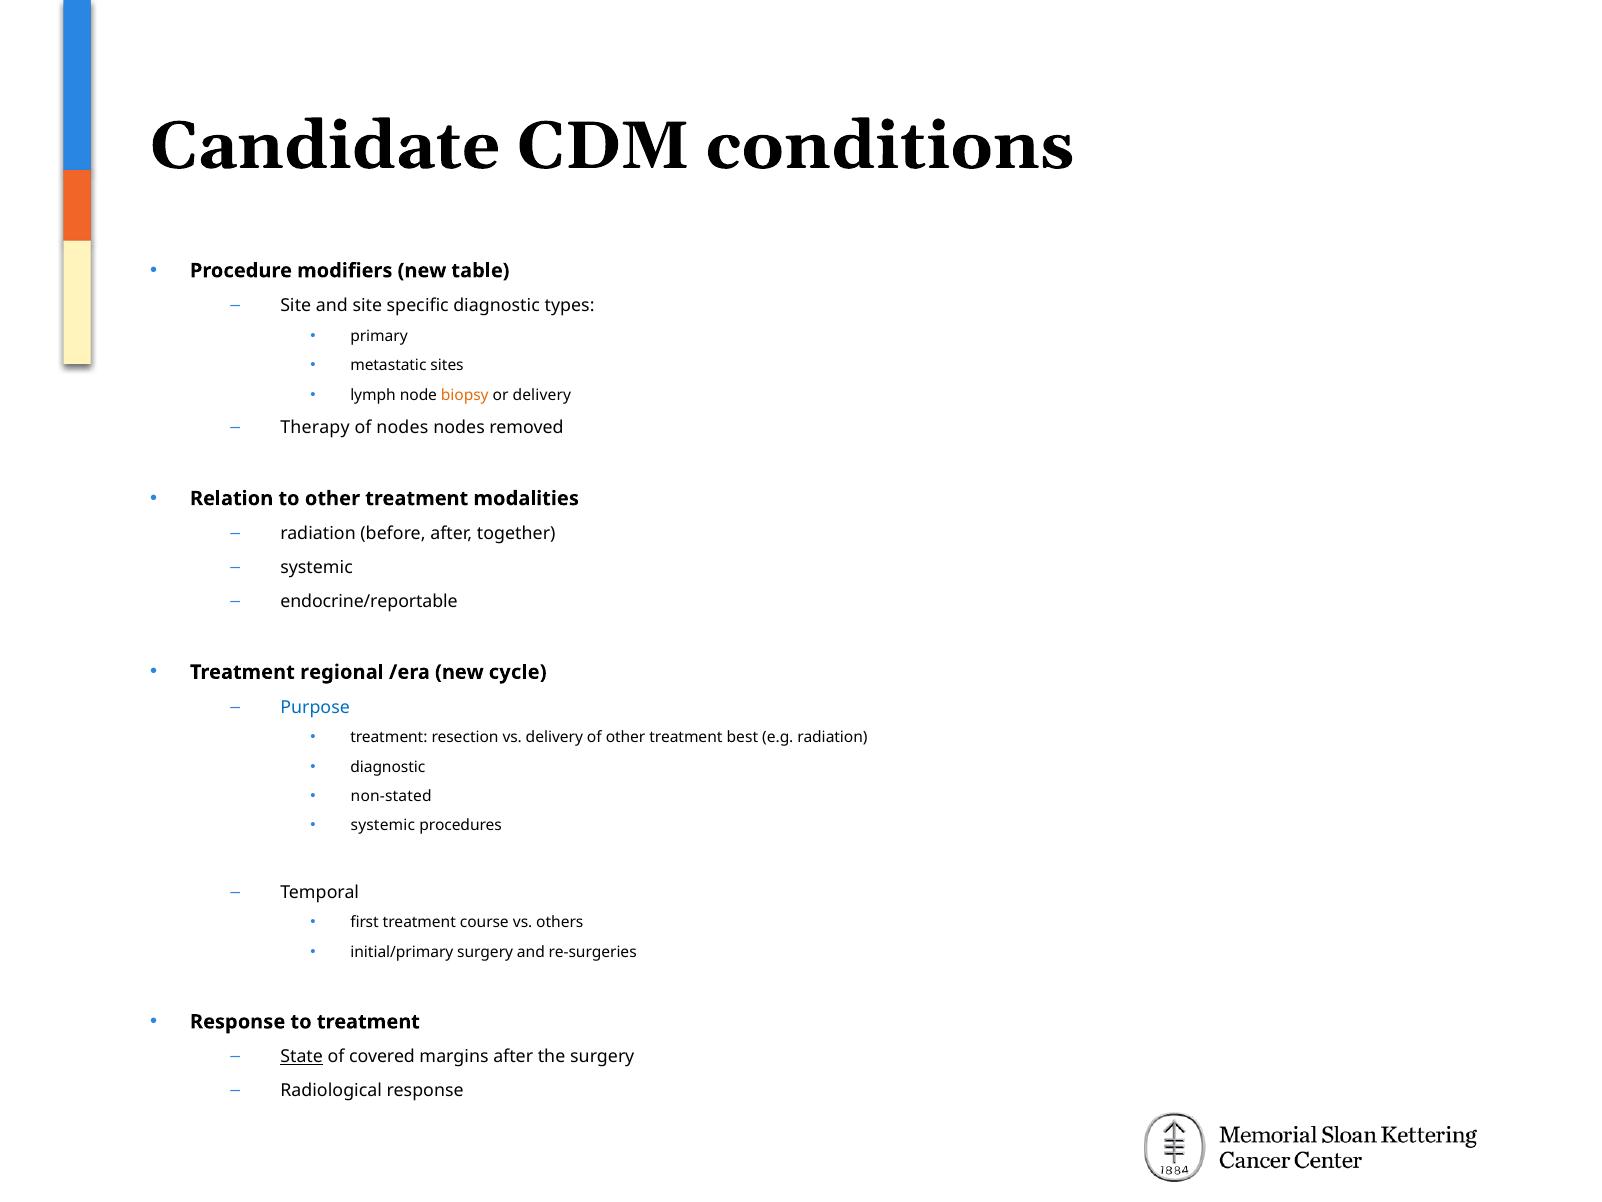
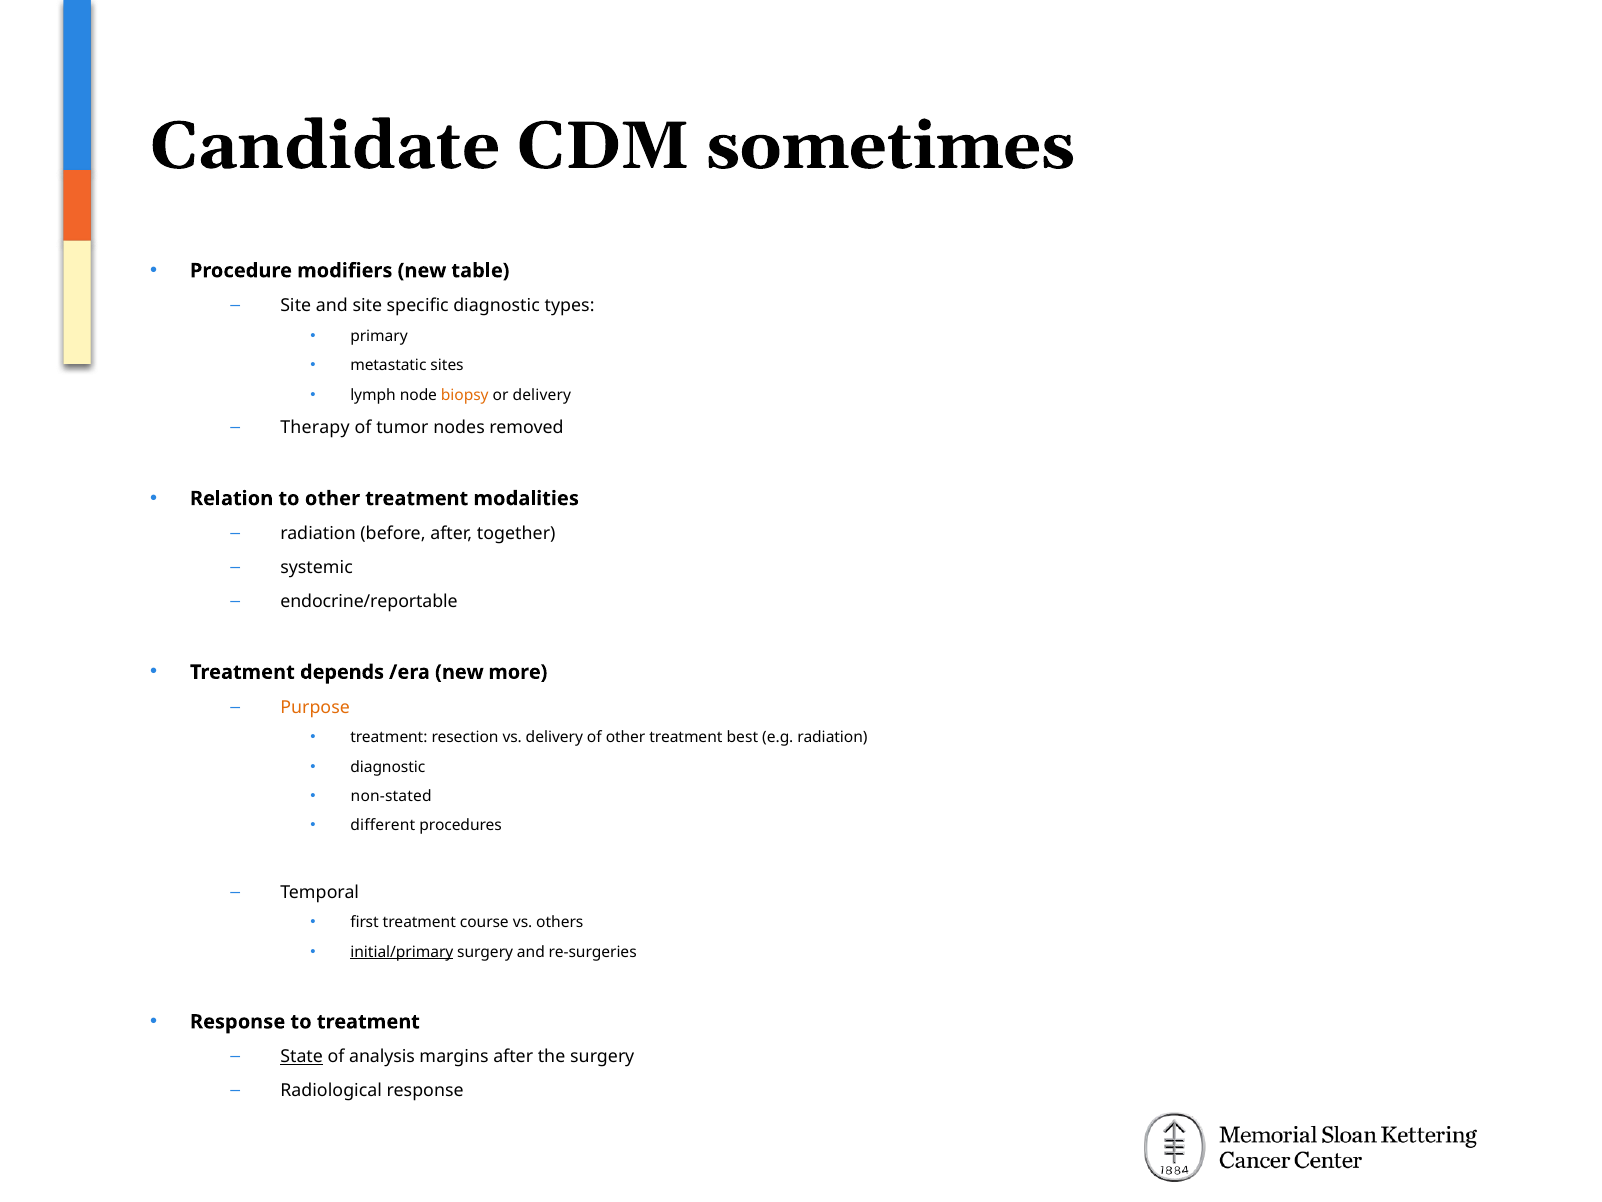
conditions: conditions -> sometimes (890, 146)
of nodes: nodes -> tumor (402, 427)
regional: regional -> depends (342, 672)
cycle: cycle -> more (518, 672)
Purpose colour: blue -> orange (315, 707)
systemic: systemic -> different (383, 825)
initial/primary underline: none -> present (402, 952)
covered: covered -> analysis (382, 1056)
